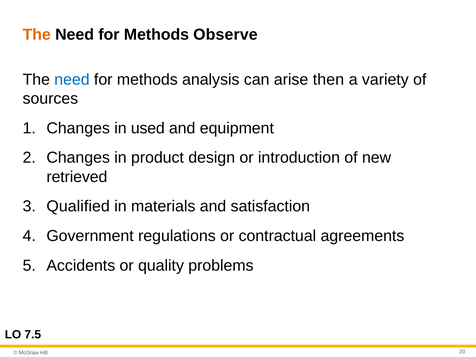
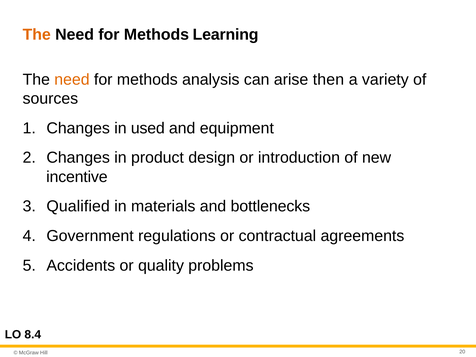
Observe: Observe -> Learning (226, 35)
need colour: blue -> orange (72, 79)
retrieved: retrieved -> incentive (77, 177)
satisfaction: satisfaction -> bottlenecks (270, 206)
7.5: 7.5 -> 8.4 (33, 335)
